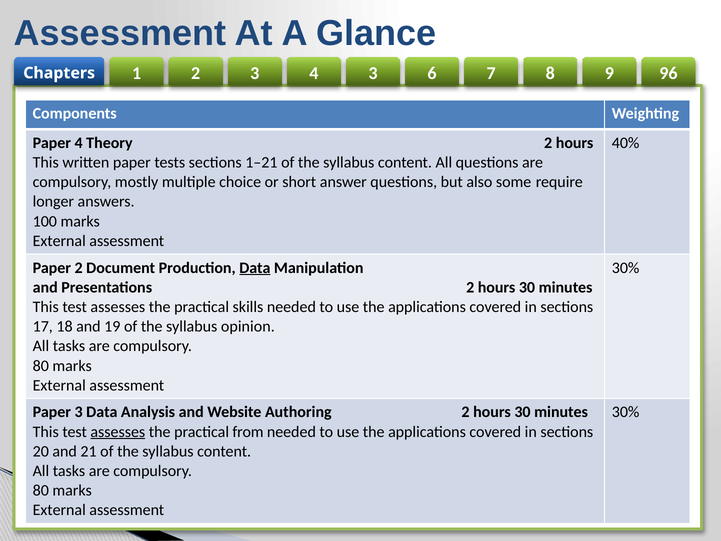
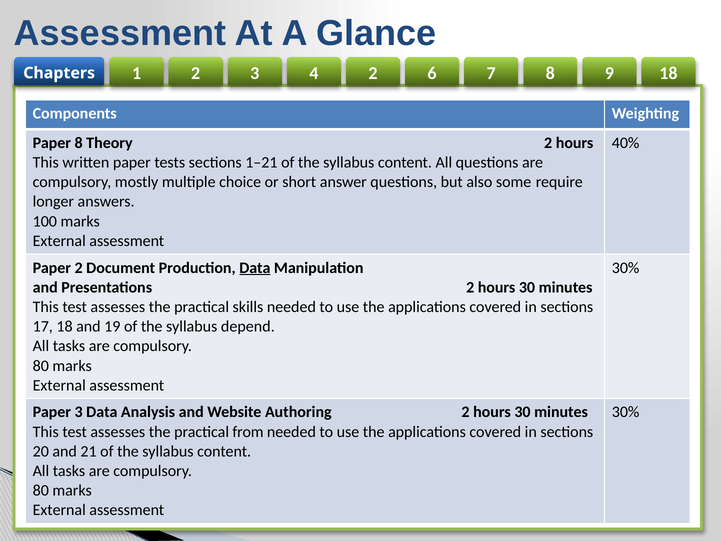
4 3: 3 -> 2 (373, 73)
9 96: 96 -> 18 (668, 73)
Paper 4: 4 -> 8 (79, 143)
opinion: opinion -> depend (248, 326)
assesses underline: present -> none (118, 432)
